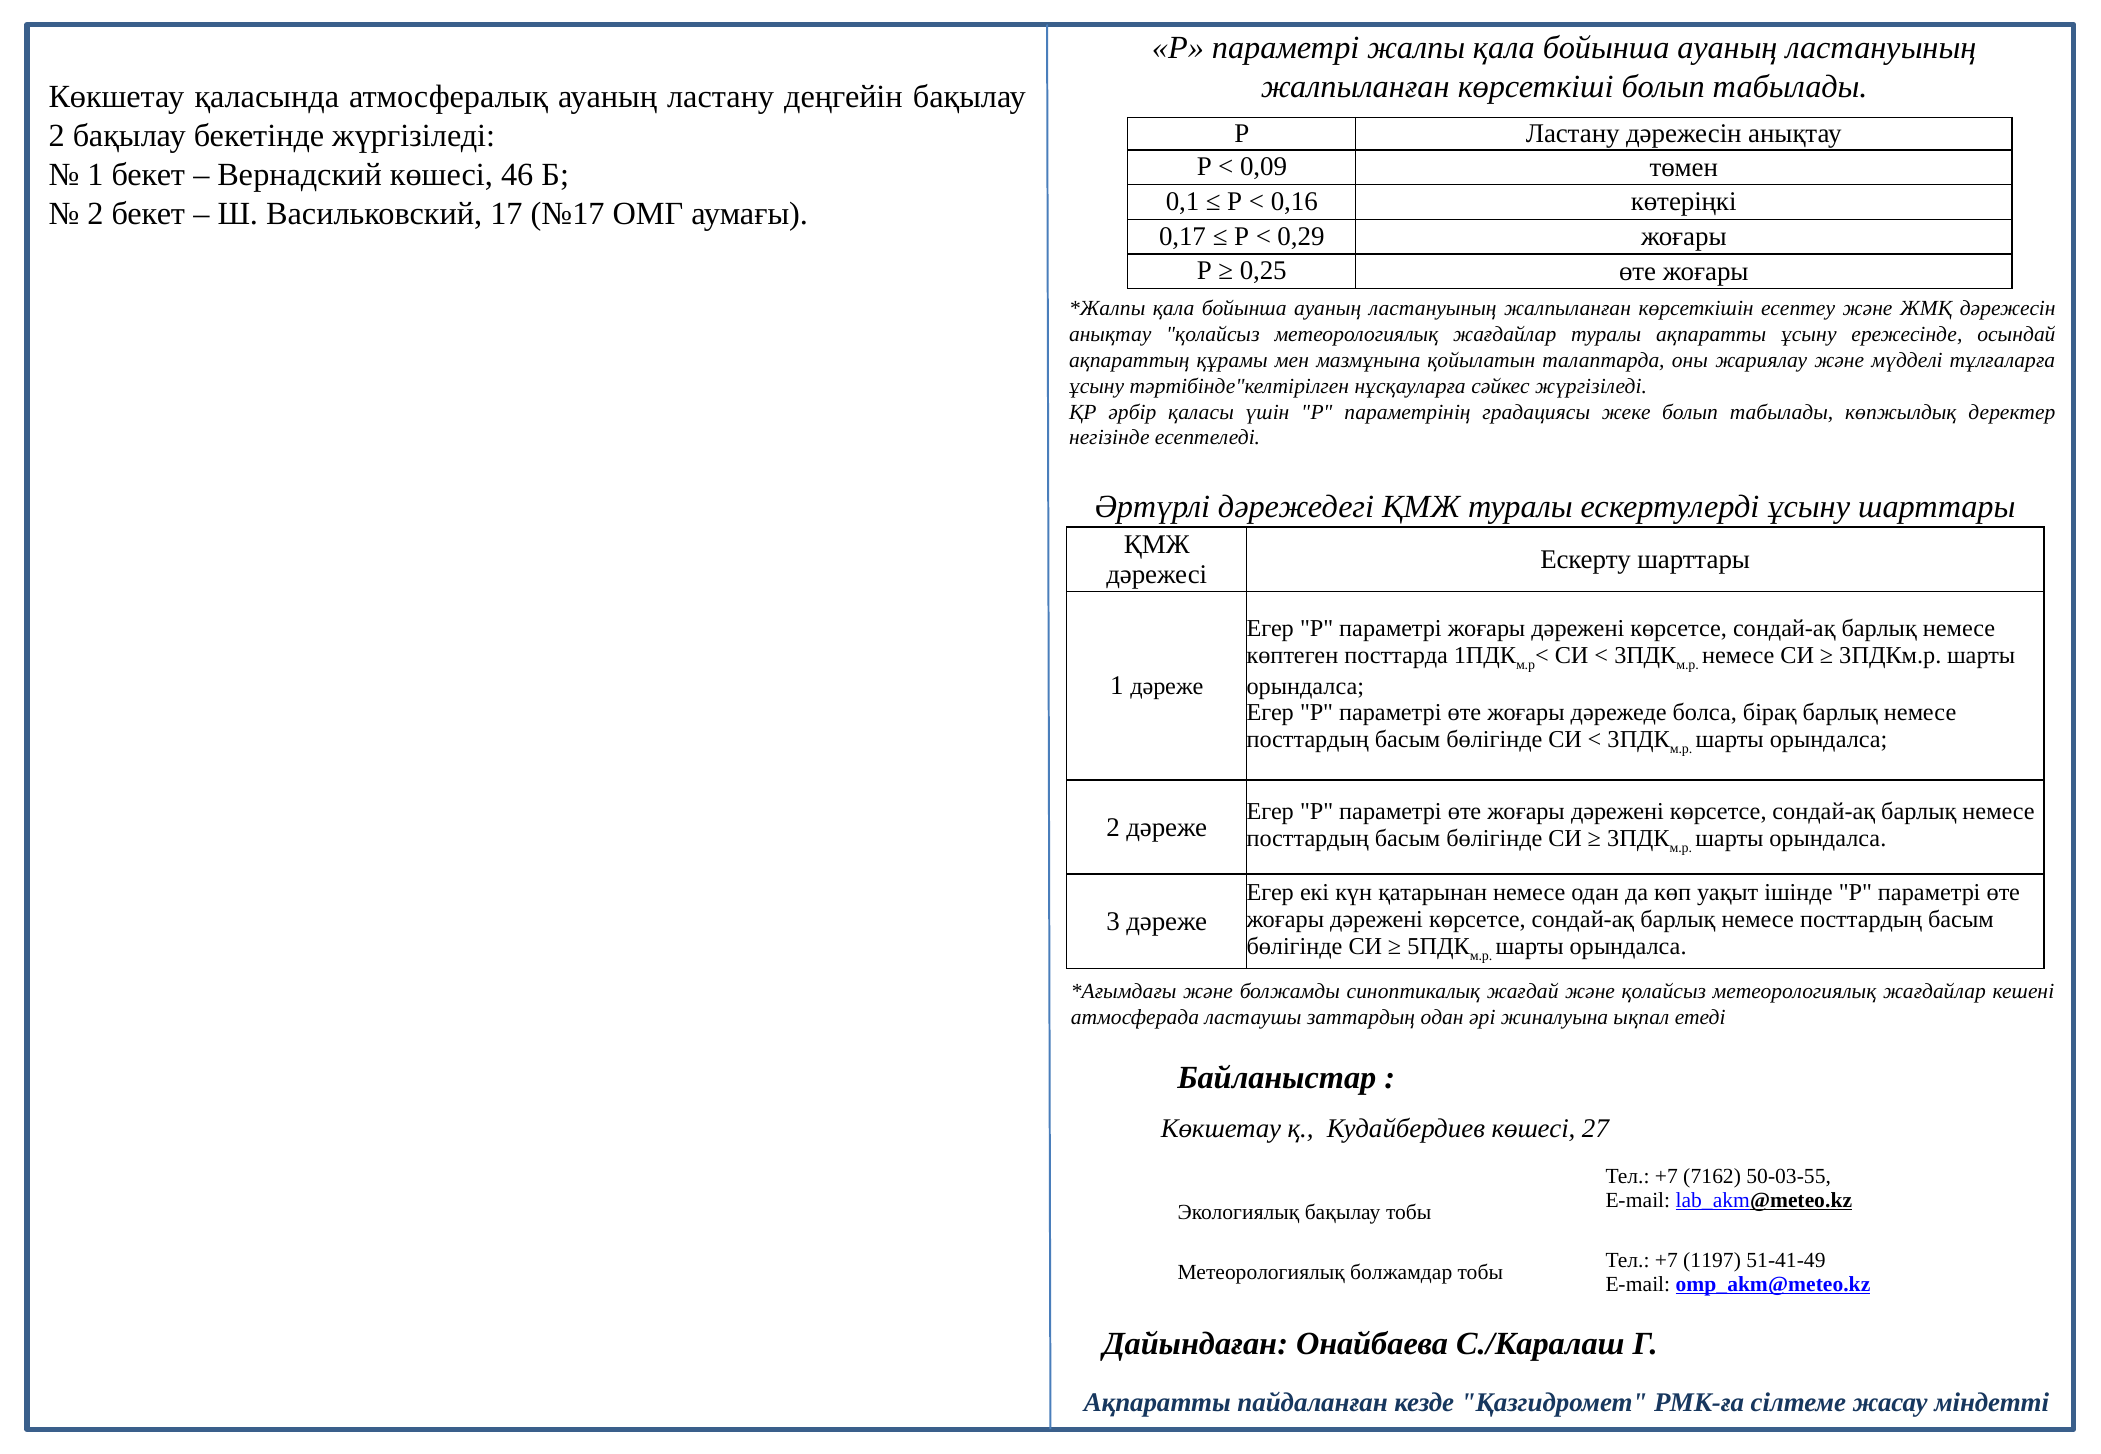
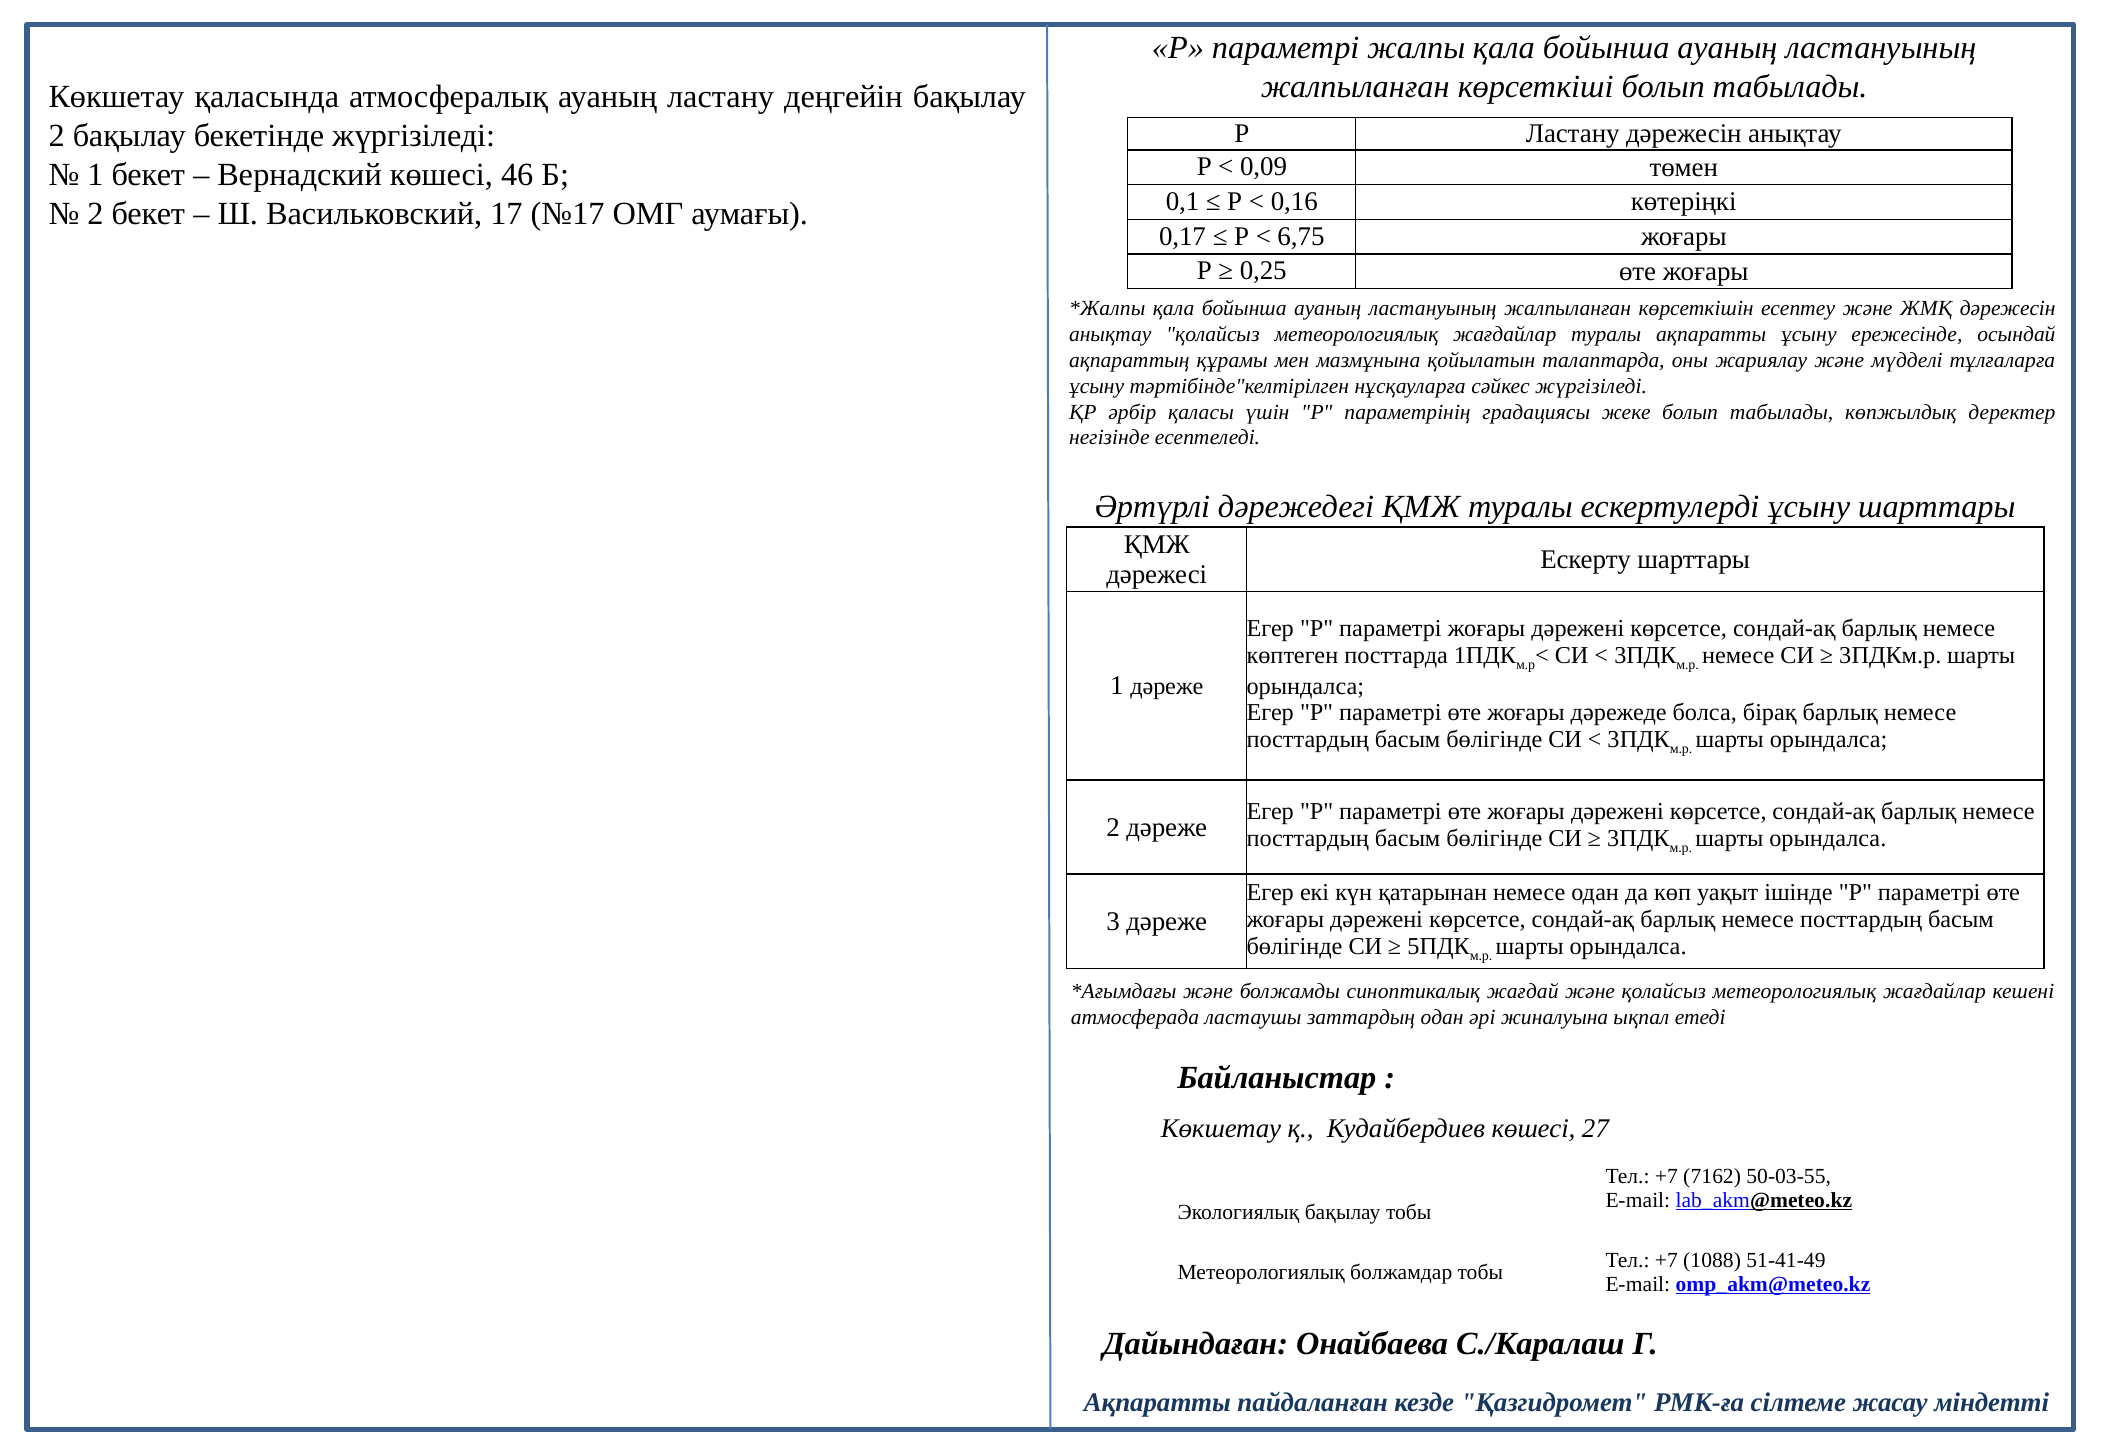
0,29: 0,29 -> 6,75 (1301, 236)
1197: 1197 -> 1088 (1712, 1261)
